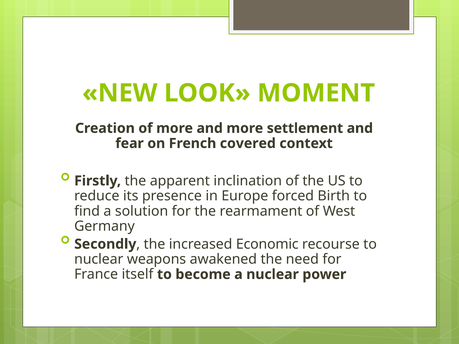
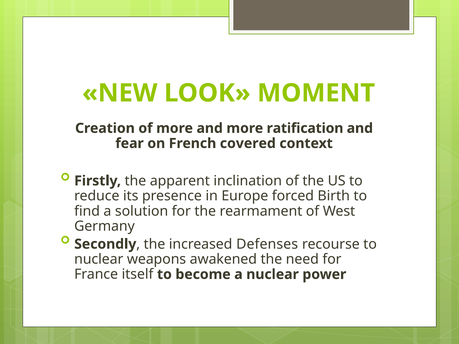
settlement: settlement -> ratification (305, 128)
Economic: Economic -> Defenses (267, 244)
